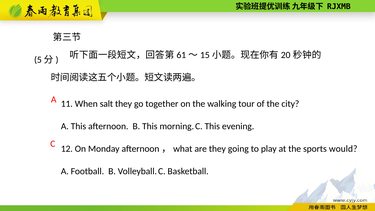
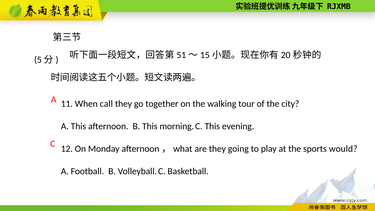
61: 61 -> 51 (181, 55)
salt: salt -> call (106, 104)
